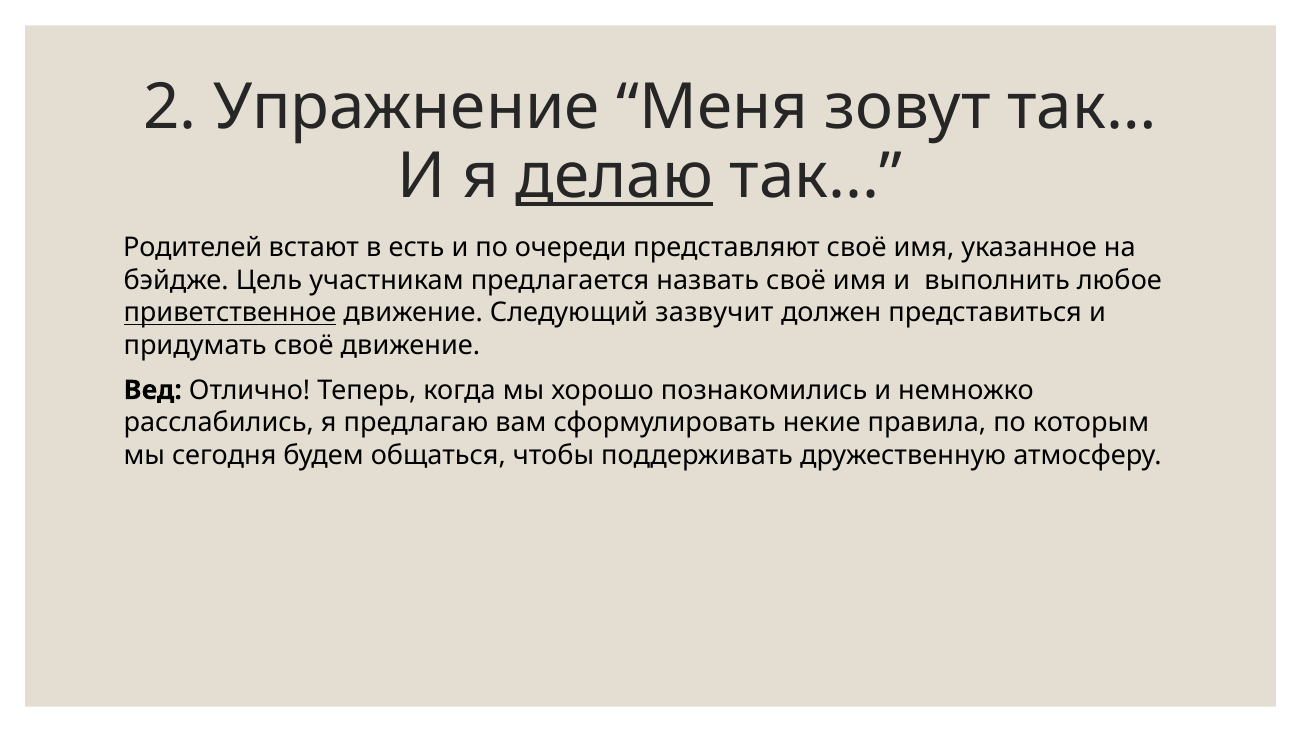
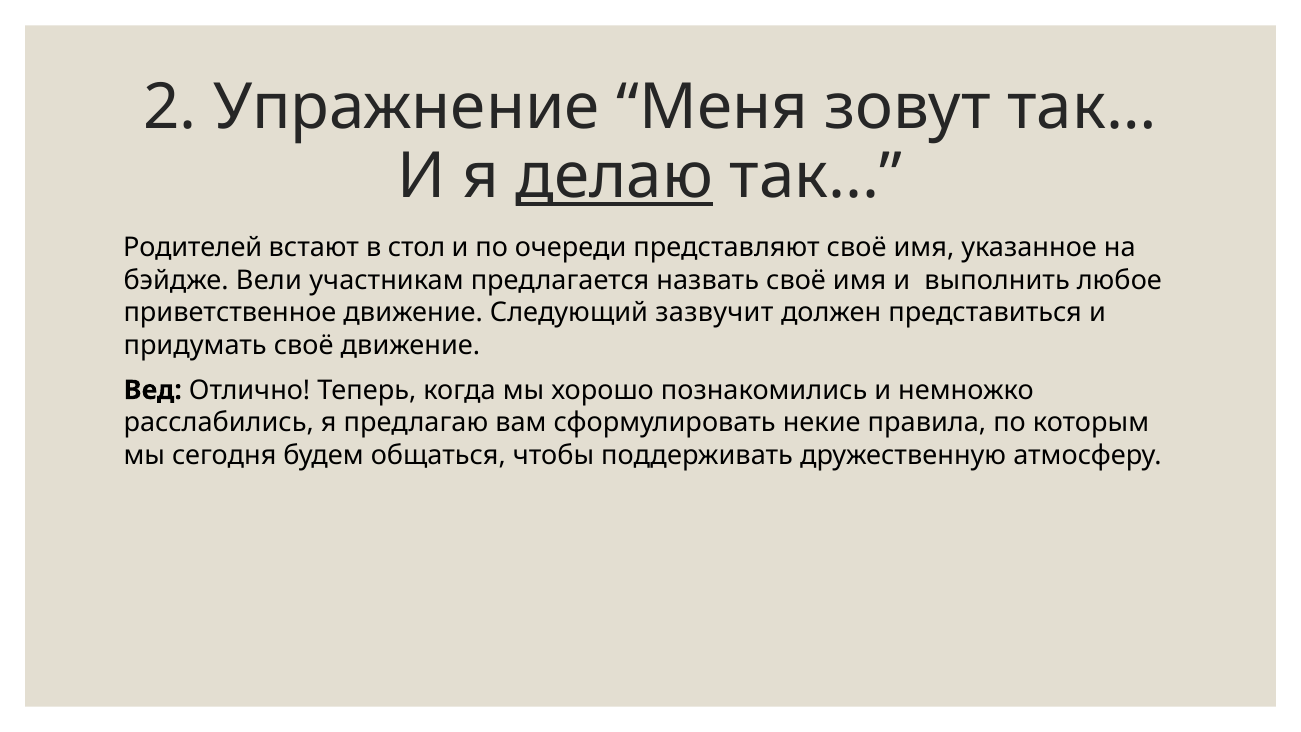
есть: есть -> стол (417, 248)
Цель: Цель -> Вели (269, 280)
приветственное underline: present -> none (230, 313)
